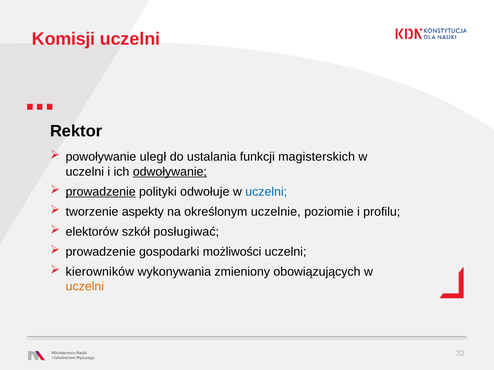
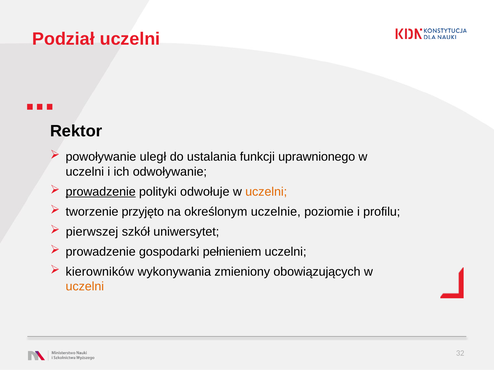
Komisji: Komisji -> Podział (64, 39)
magisterskich: magisterskich -> uprawnionego (317, 157)
odwoływanie underline: present -> none (170, 172)
uczelni colour: blue -> orange (266, 192)
aspekty: aspekty -> przyjęto (143, 212)
elektorów: elektorów -> pierwszej (92, 232)
posługiwać: posługiwać -> uniwersytet (186, 232)
możliwości: możliwości -> pełnieniem (232, 252)
